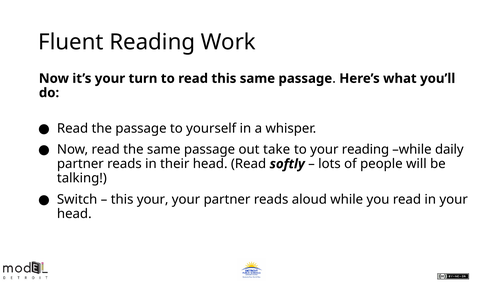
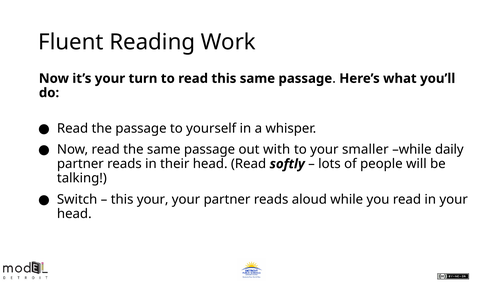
take: take -> with (277, 149)
your reading: reading -> smaller (365, 149)
